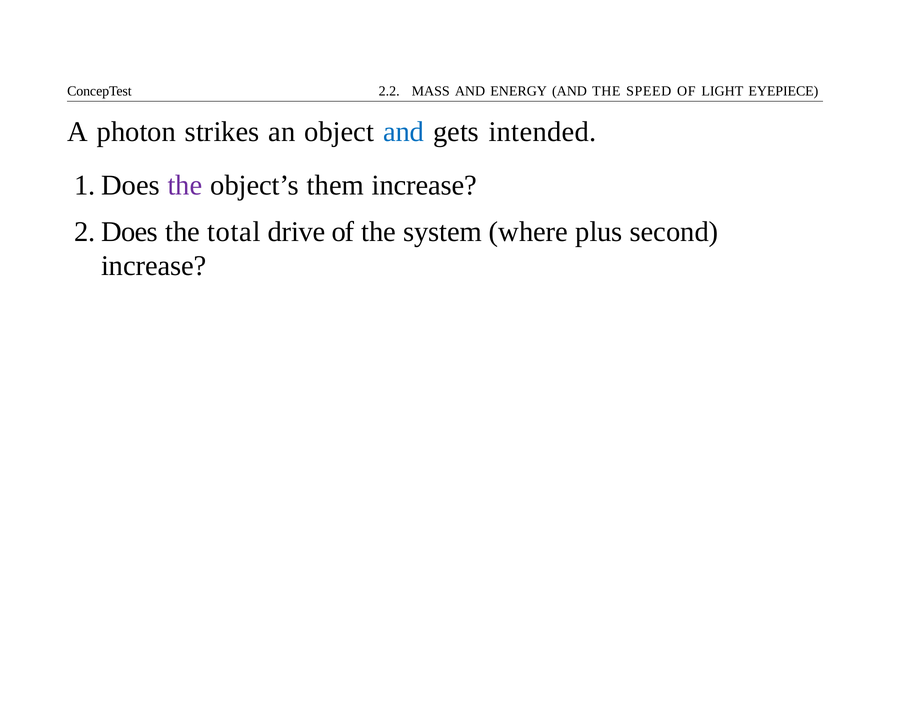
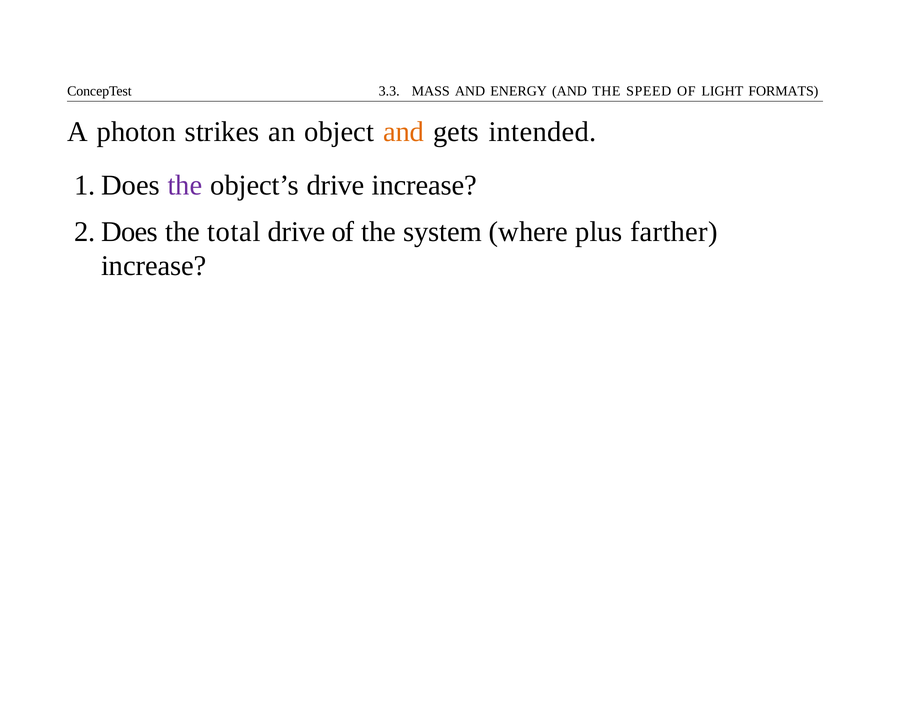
2.2: 2.2 -> 3.3 (389, 91)
EYEPIECE: EYEPIECE -> FORMATS (783, 91)
and colour: blue -> orange (404, 132)
object’s them: them -> drive (336, 185)
second: second -> farther (674, 232)
